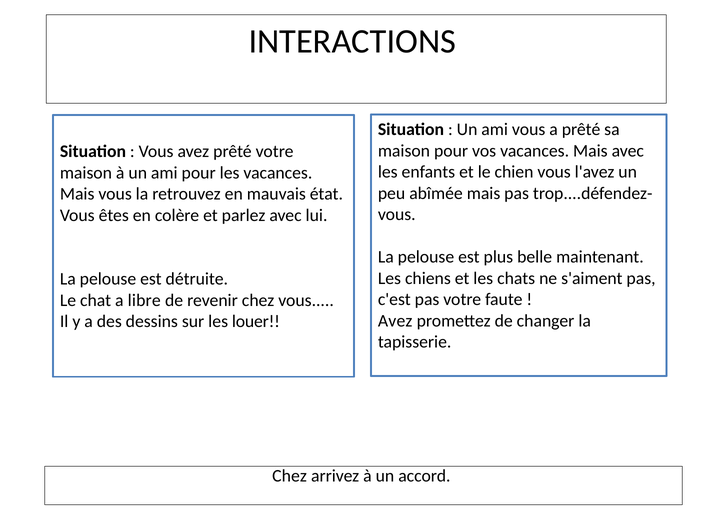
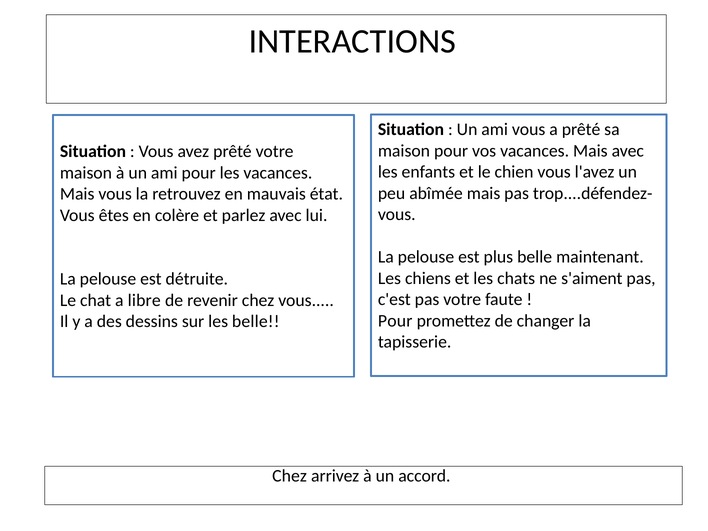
Avez: Avez -> Pour (395, 321)
les louer: louer -> belle (256, 321)
